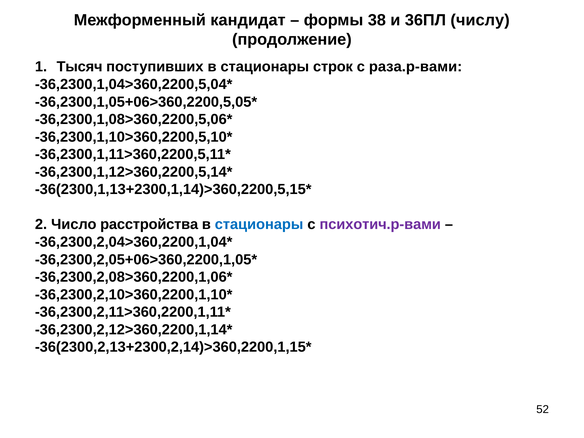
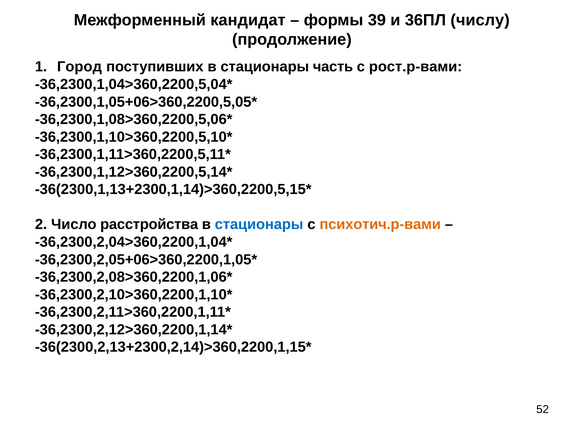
38: 38 -> 39 (377, 20)
Тысяч: Тысяч -> Город (79, 67)
строк: строк -> часть (333, 67)
раза.р-вами: раза.р-вами -> рост.р-вами (416, 67)
психотич.р-вами colour: purple -> orange (380, 225)
